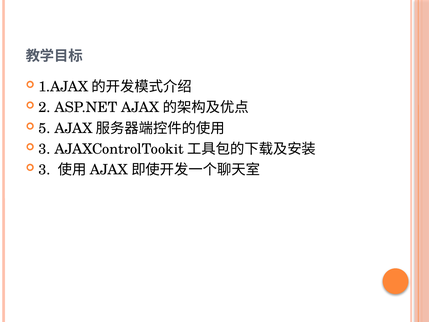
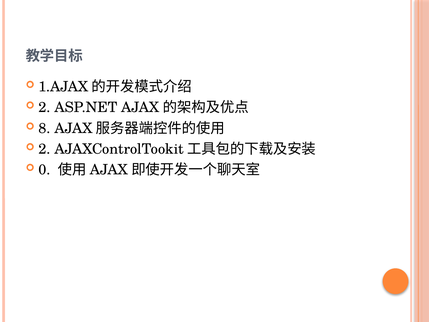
5: 5 -> 8 (45, 128)
3: 3 -> 2 (45, 149)
3: 3 -> 0 (45, 170)
